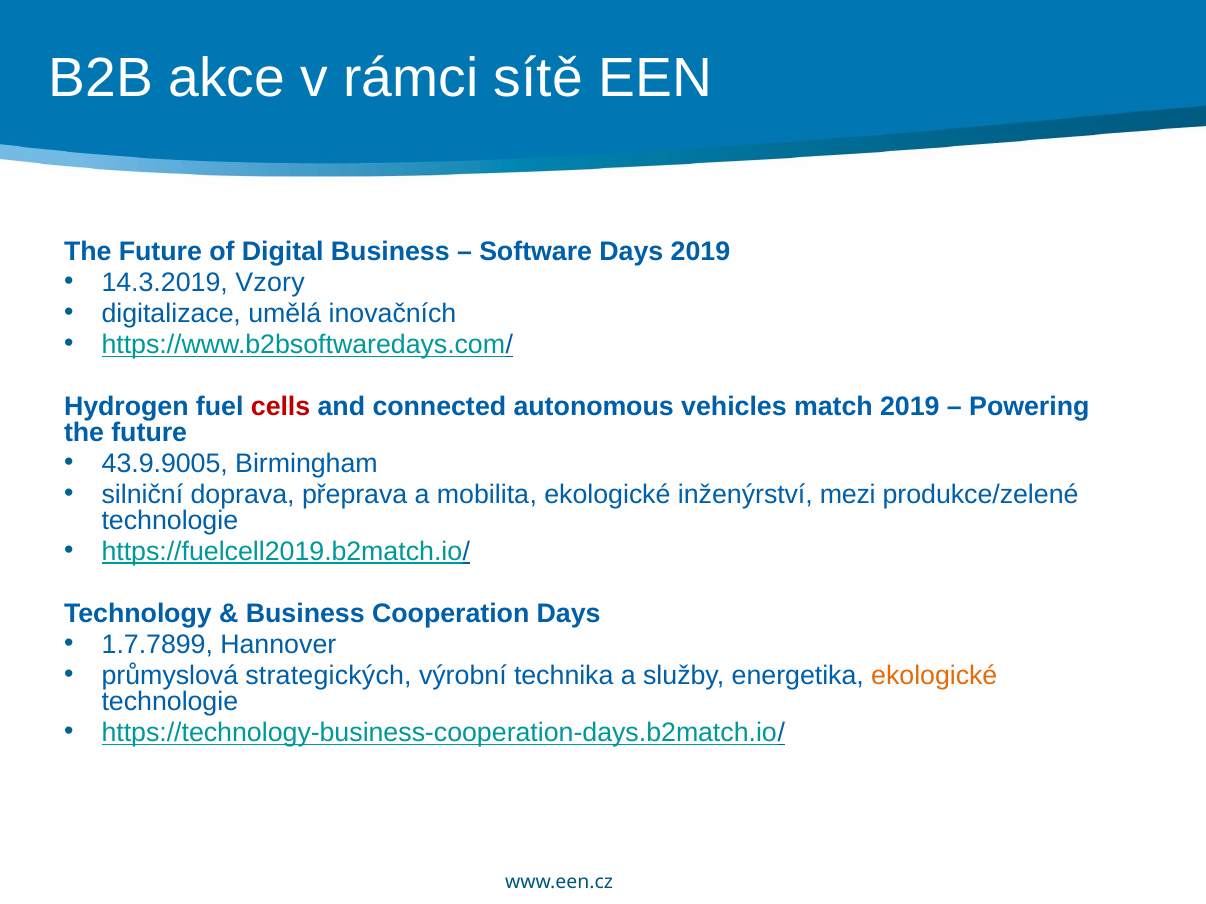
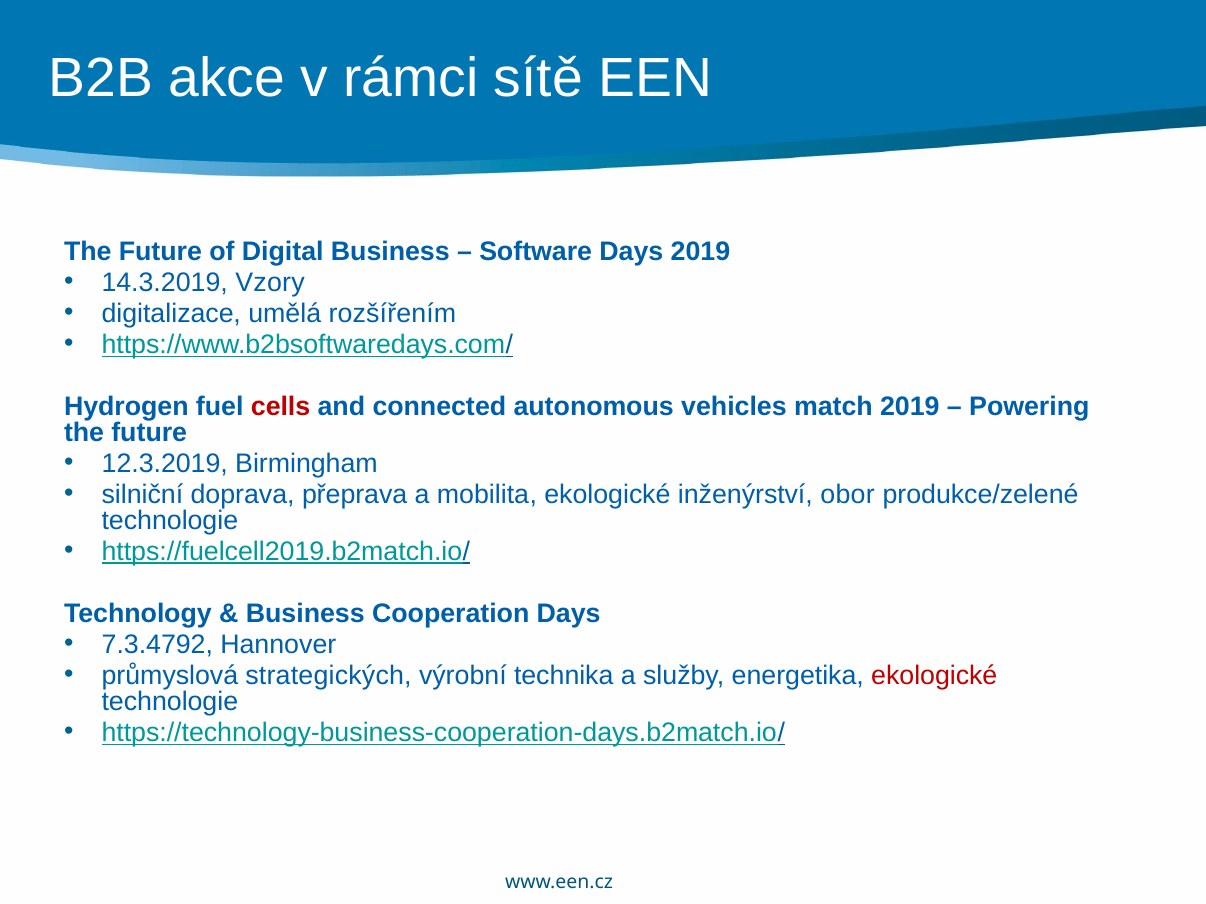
inovačních: inovačních -> rozšířením (392, 314)
43.9.9005: 43.9.9005 -> 12.3.2019 (165, 464)
mezi: mezi -> obor (848, 495)
1.7.7899: 1.7.7899 -> 7.3.4792 (157, 645)
ekologické colour: orange -> red (934, 676)
